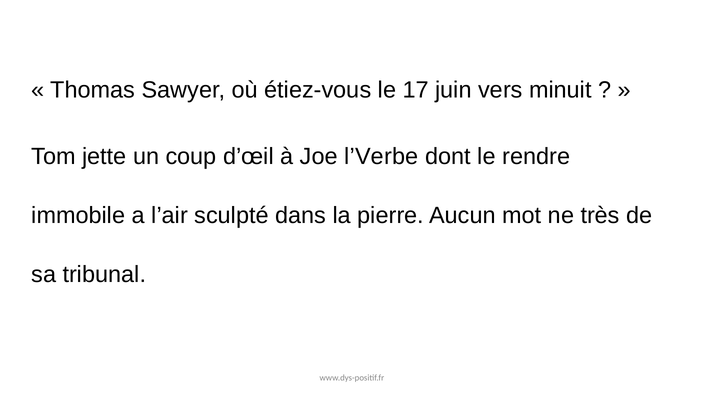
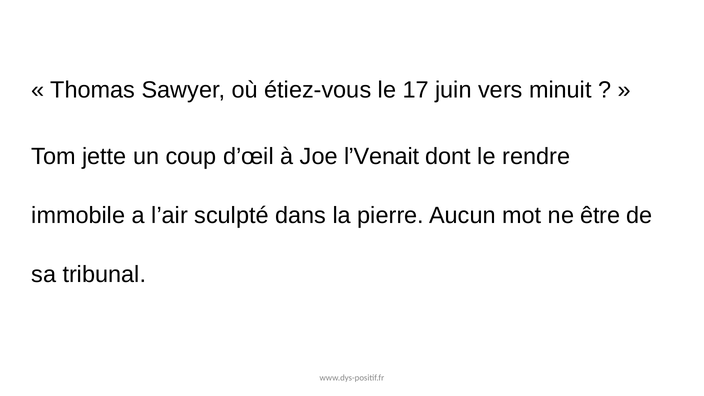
l’Verbe: l’Verbe -> l’Venait (382, 156)
très: très -> être (600, 216)
